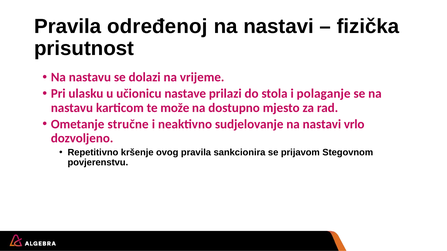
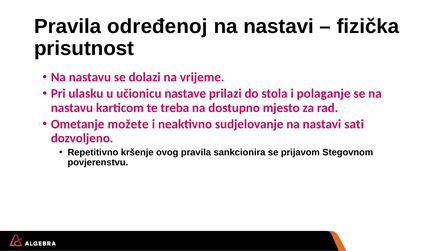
može: može -> treba (175, 108)
stručne: stručne -> možete (128, 124)
vrlo: vrlo -> sati (354, 124)
